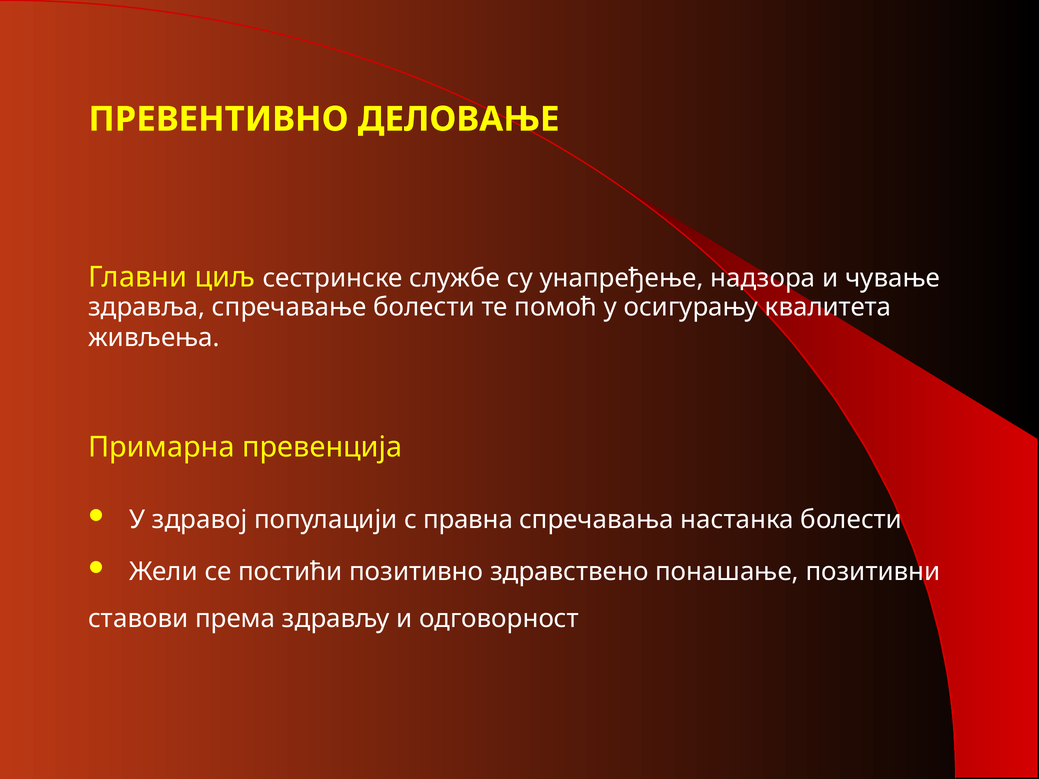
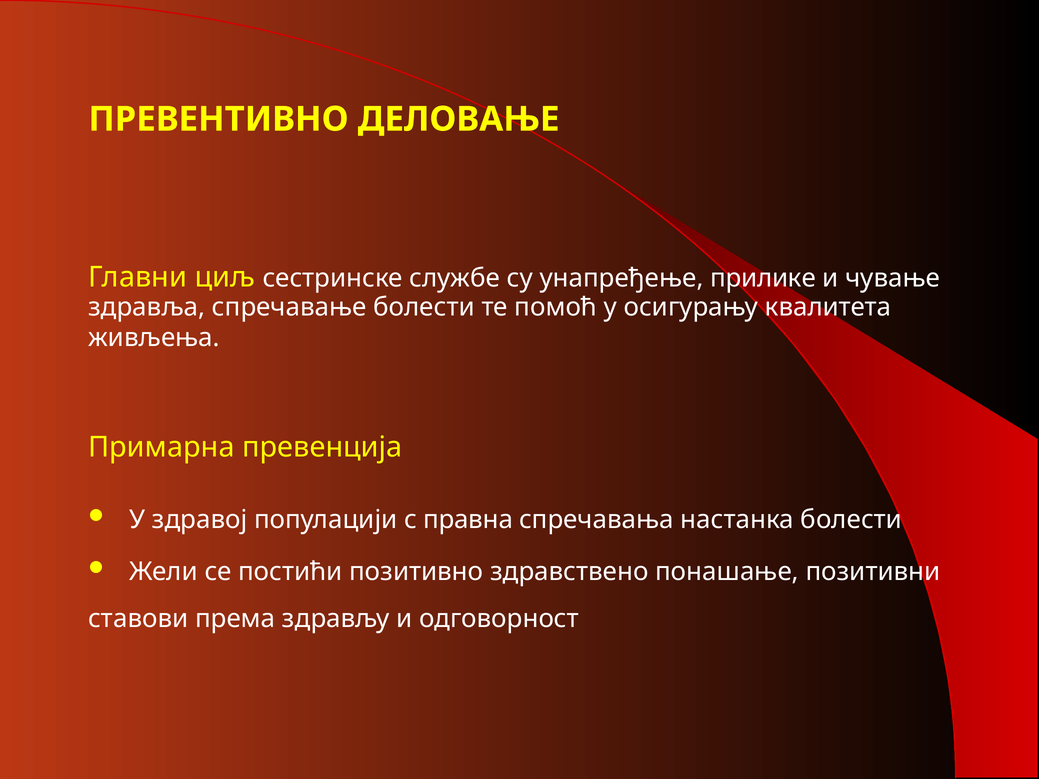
надзора: надзора -> прилике (763, 278)
